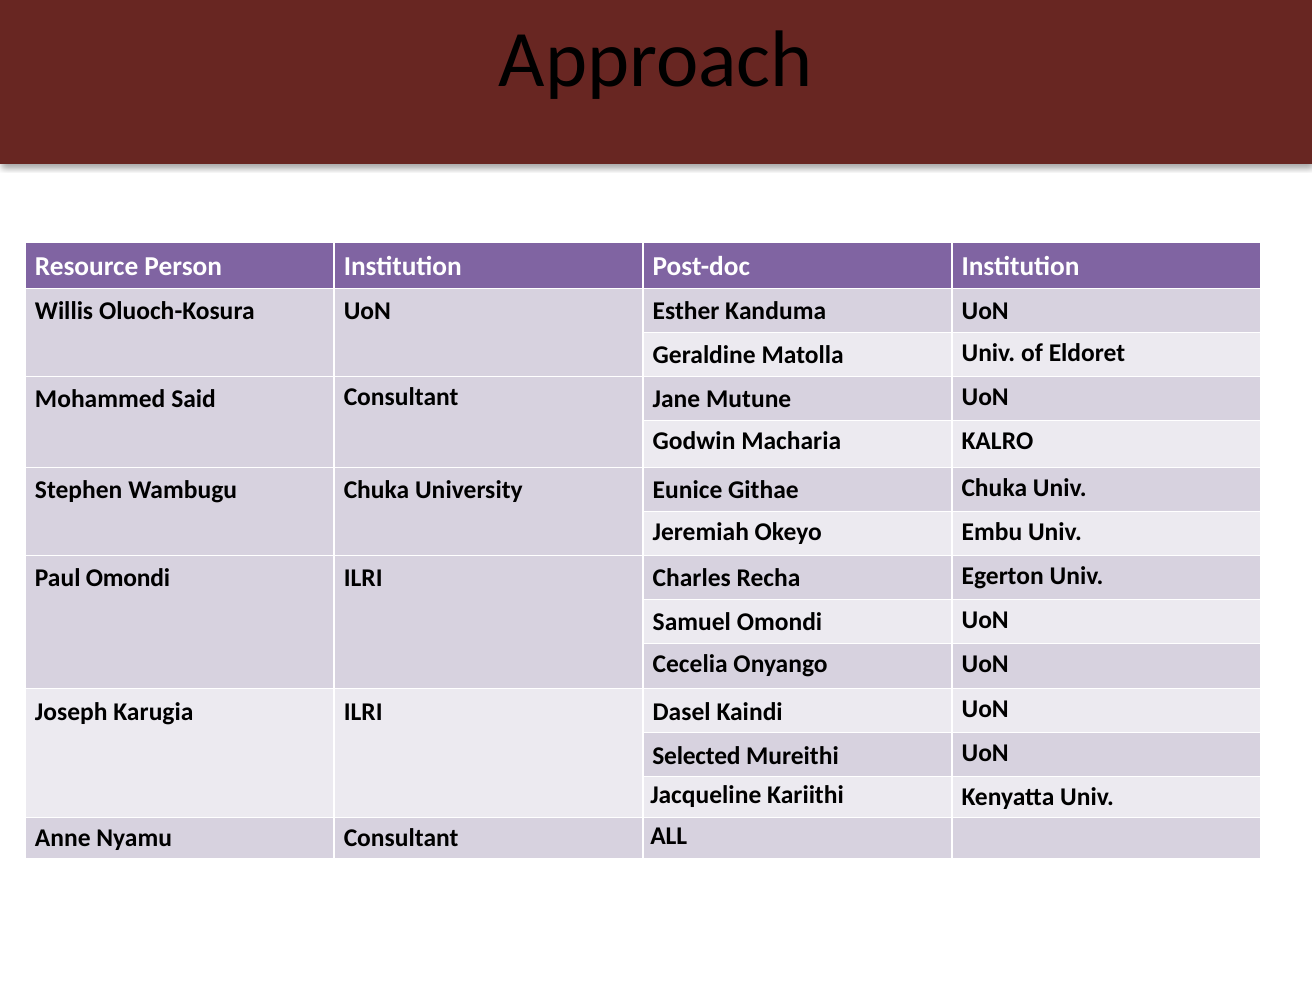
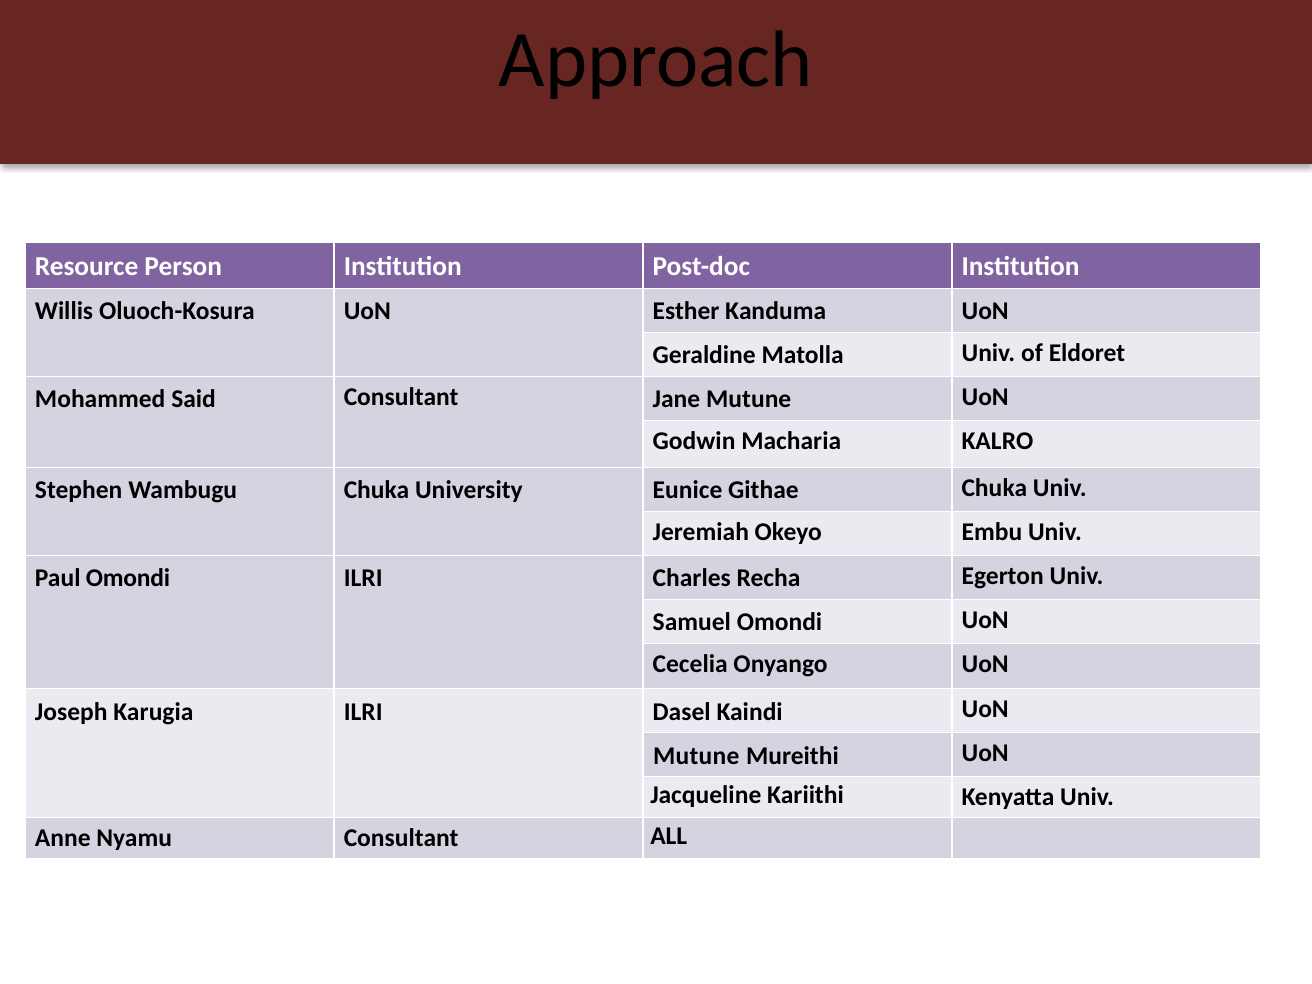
Selected: Selected -> Mutune (696, 756)
